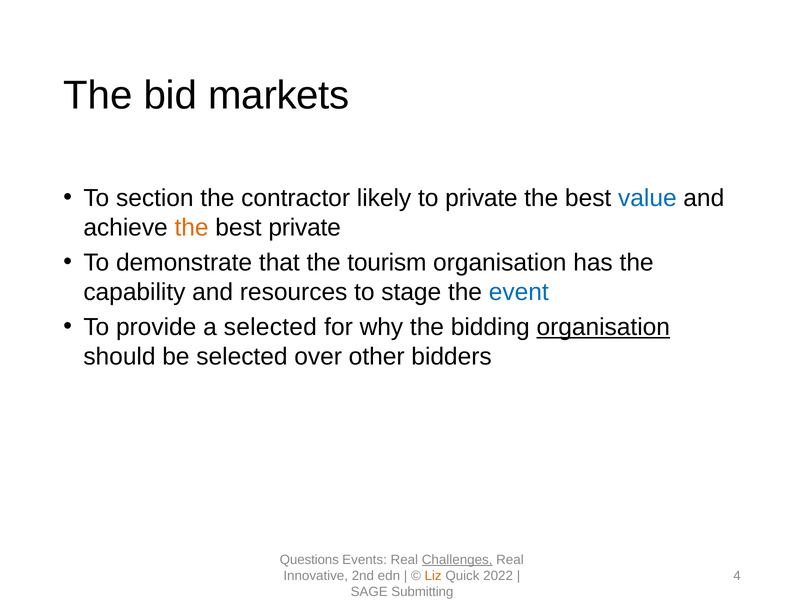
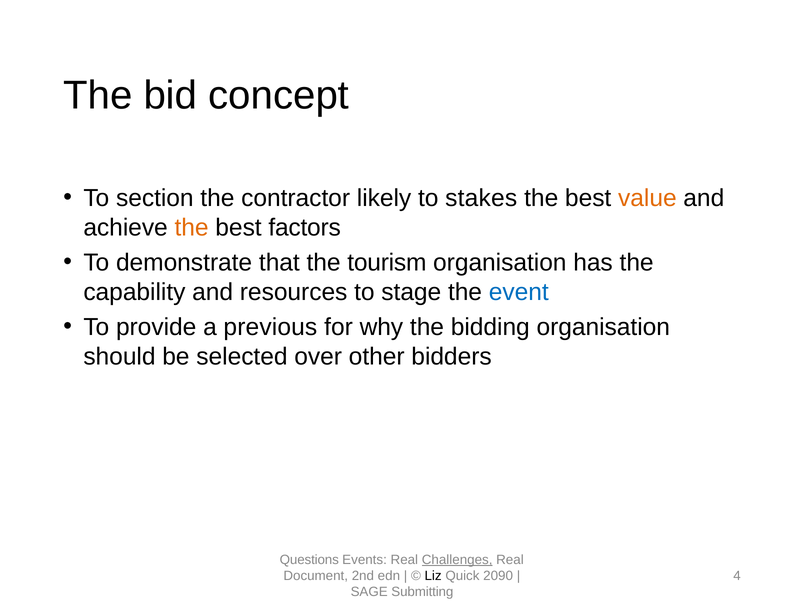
markets: markets -> concept (279, 96)
to private: private -> stakes (481, 198)
value colour: blue -> orange (647, 198)
best private: private -> factors (305, 228)
a selected: selected -> previous (270, 327)
organisation underline: present -> none (603, 327)
Innovative: Innovative -> Document (316, 576)
Liz colour: orange -> black (433, 576)
2022: 2022 -> 2090 (498, 576)
